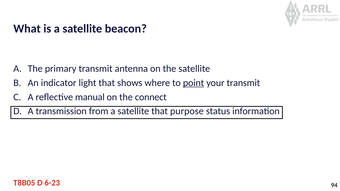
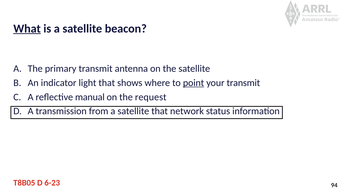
What underline: none -> present (27, 29)
connect: connect -> request (151, 97)
purpose: purpose -> network (187, 111)
